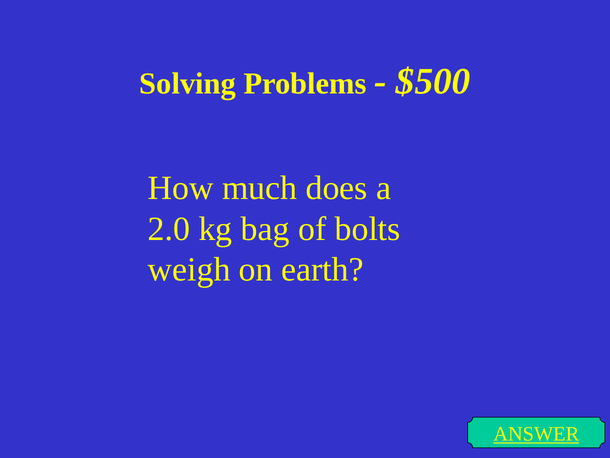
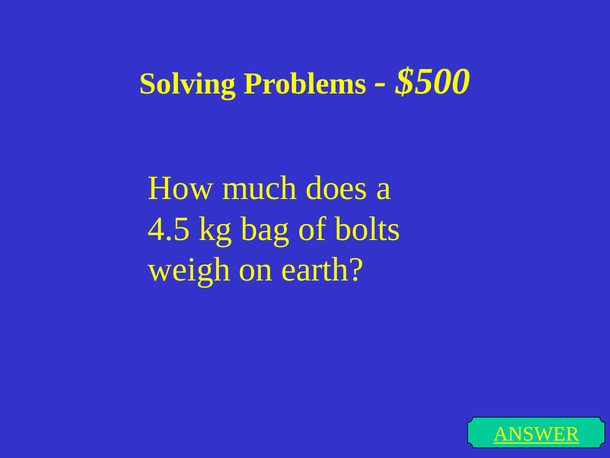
2.0: 2.0 -> 4.5 (169, 229)
